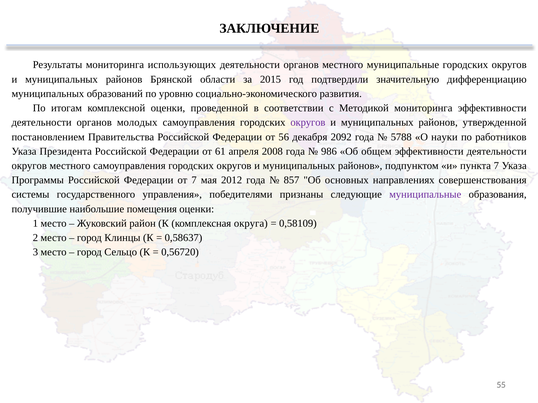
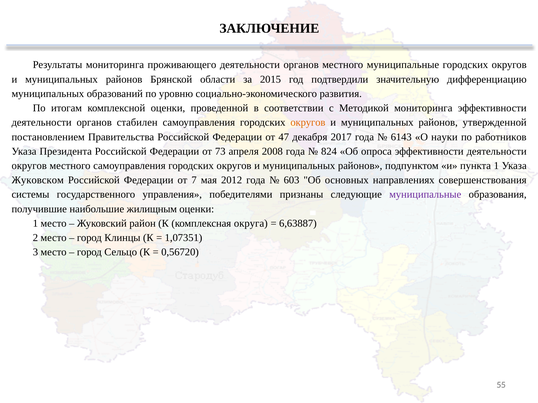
использующих: использующих -> проживающего (182, 65)
молодых: молодых -> стабилен (137, 123)
округов colour: purple -> orange (308, 123)
56: 56 -> 47 (284, 137)
2092: 2092 -> 2017 (341, 137)
5788: 5788 -> 6143 (401, 137)
61: 61 -> 73 (220, 151)
986: 986 -> 824 (329, 151)
общем: общем -> опроса (376, 151)
пункта 7: 7 -> 1 (496, 166)
Программы: Программы -> Жуковском (38, 180)
857: 857 -> 603 (292, 180)
помещения: помещения -> жилищным (152, 209)
0,58109: 0,58109 -> 6,63887 (298, 224)
0,58637: 0,58637 -> 1,07351 (183, 238)
